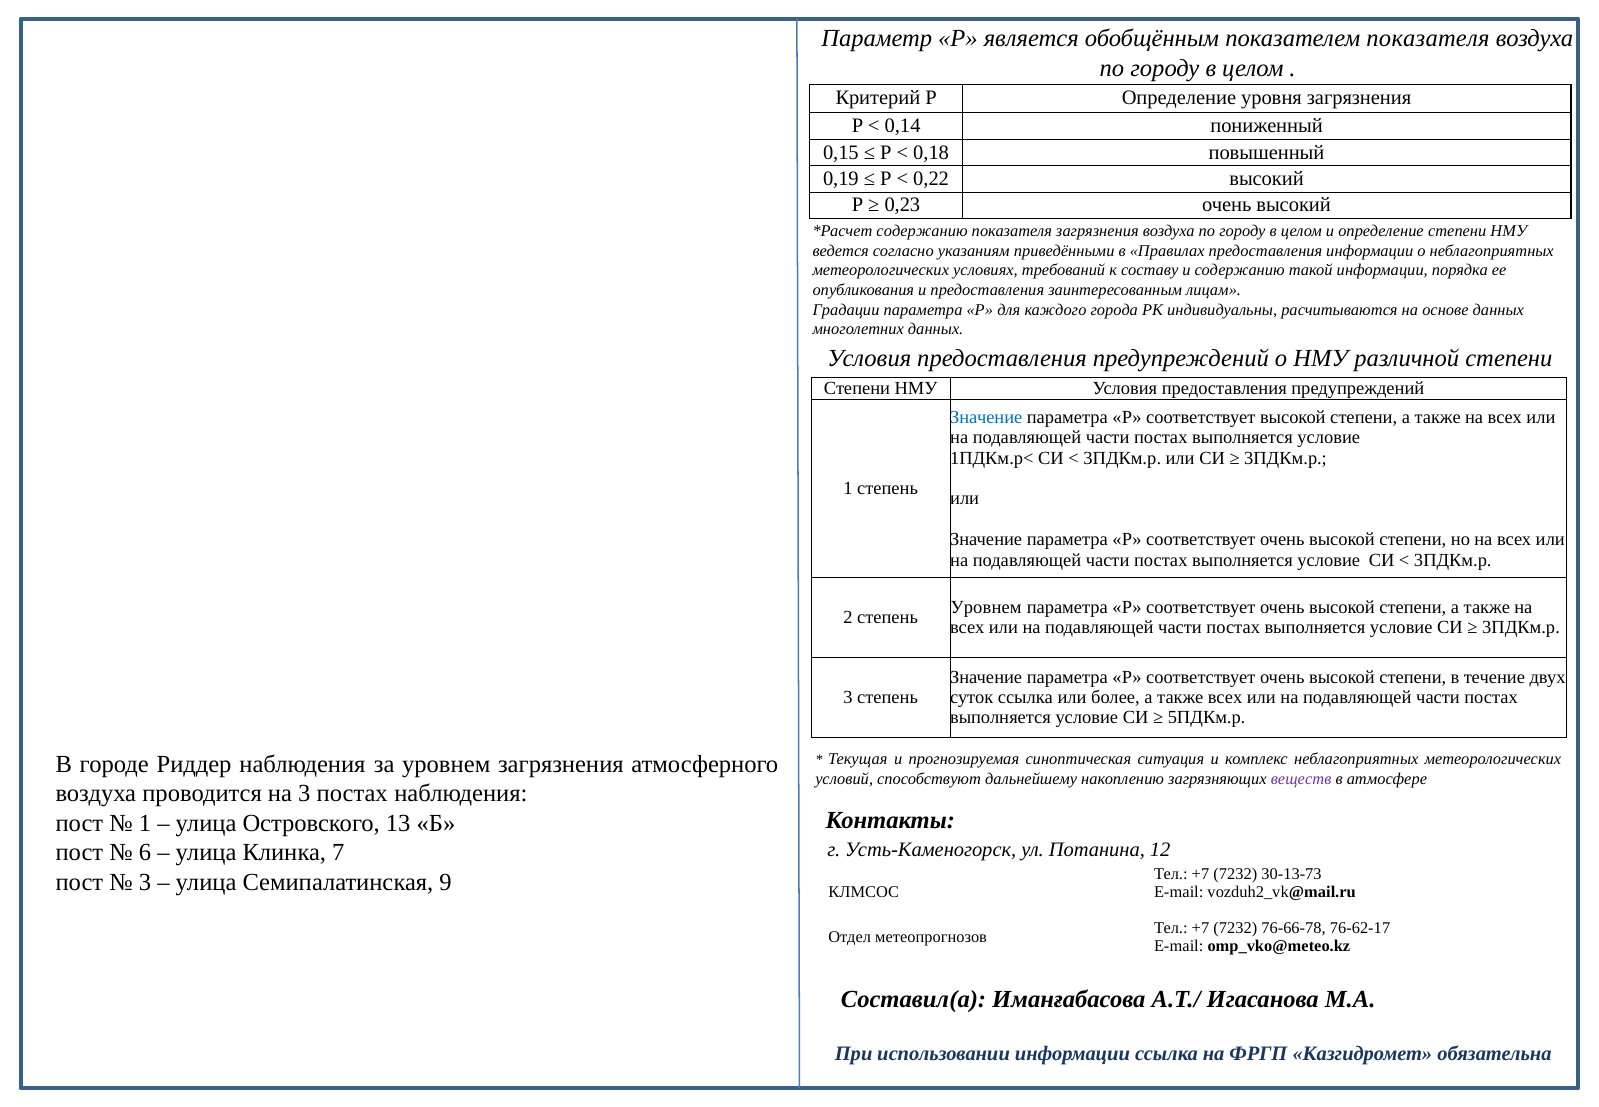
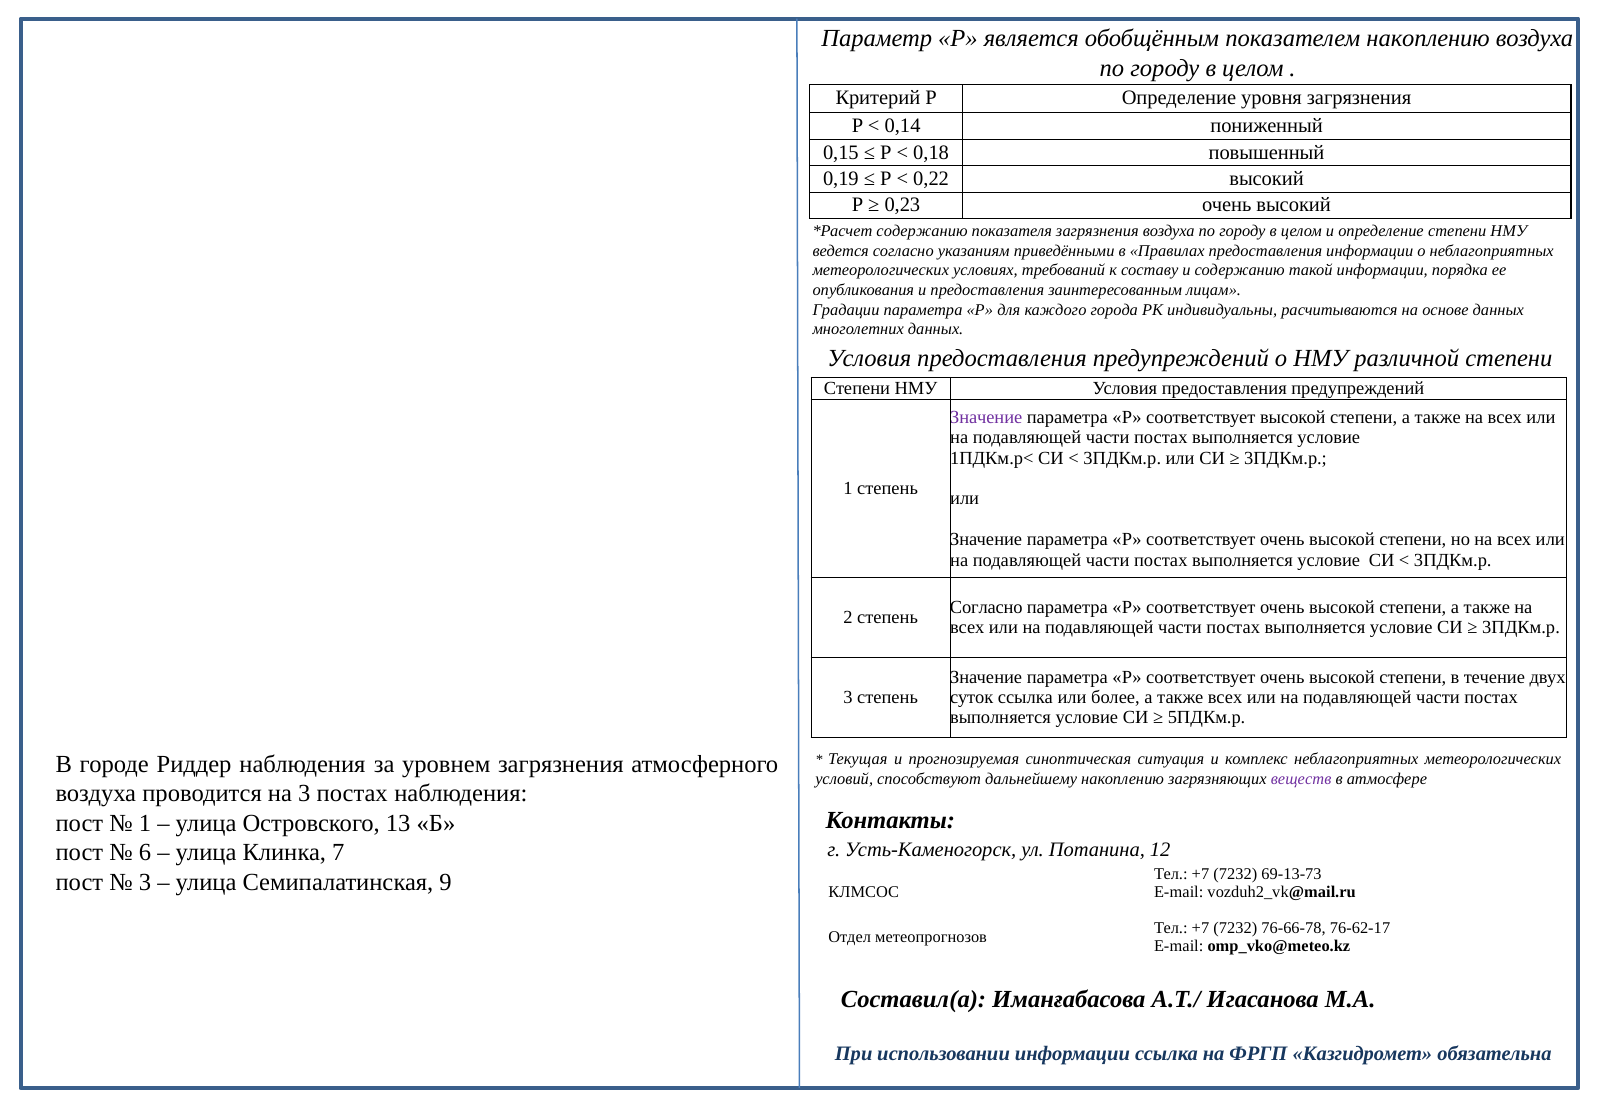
показателем показателя: показателя -> накоплению (1428, 38)
Значение colour: blue -> purple (986, 417)
Уровнем: Уровнем -> Согласно (986, 607)
30-13-73: 30-13-73 -> 69-13-73 (1292, 874)
